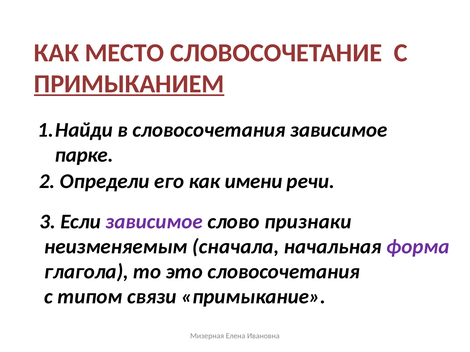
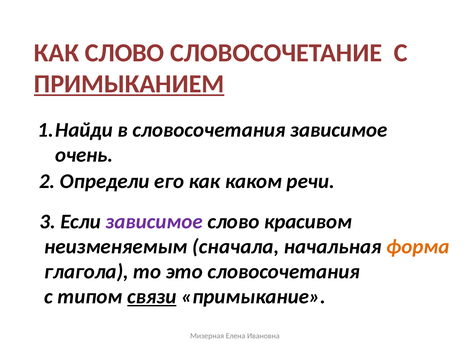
КАК МЕСТО: МЕСТО -> СЛОВО (125, 53)
парке: парке -> очень (84, 155)
имени: имени -> каком (254, 182)
признаки: признаки -> красивом (308, 222)
форма colour: purple -> orange (418, 247)
связи underline: none -> present (152, 297)
